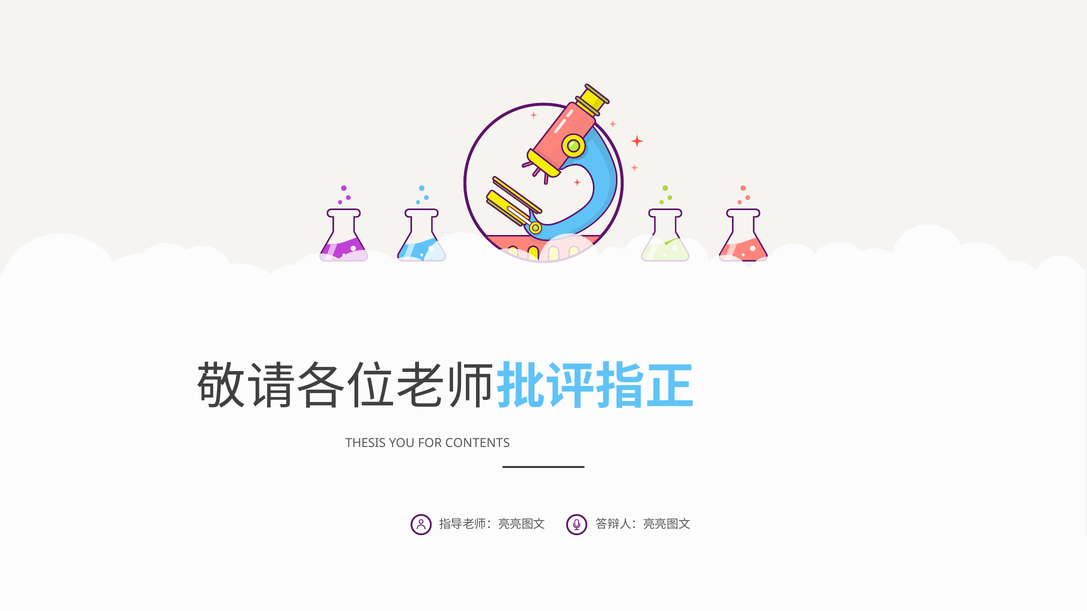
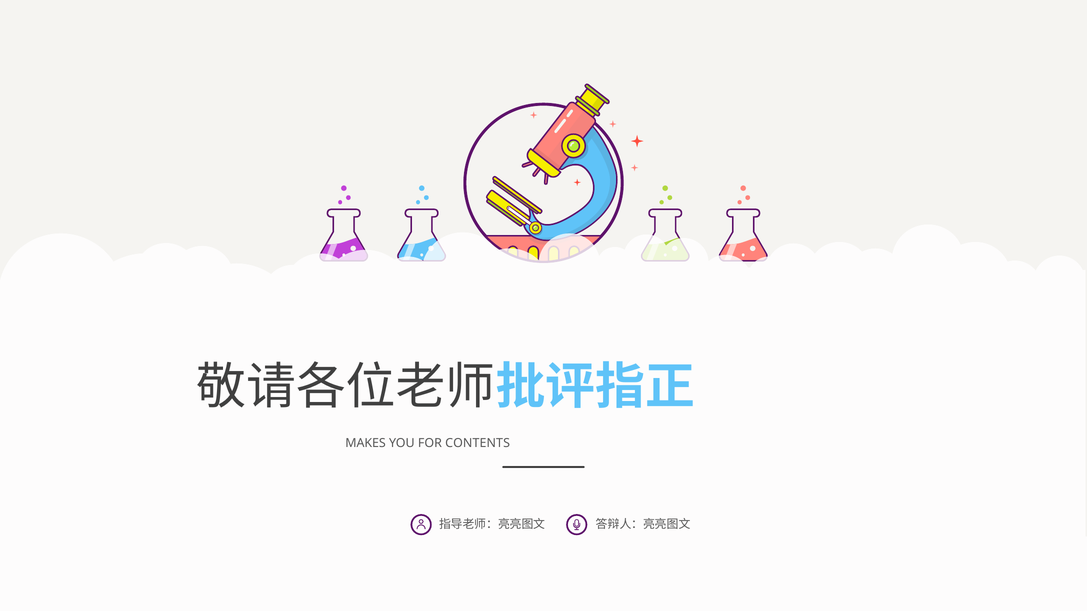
THESIS: THESIS -> MAKES (366, 443)
